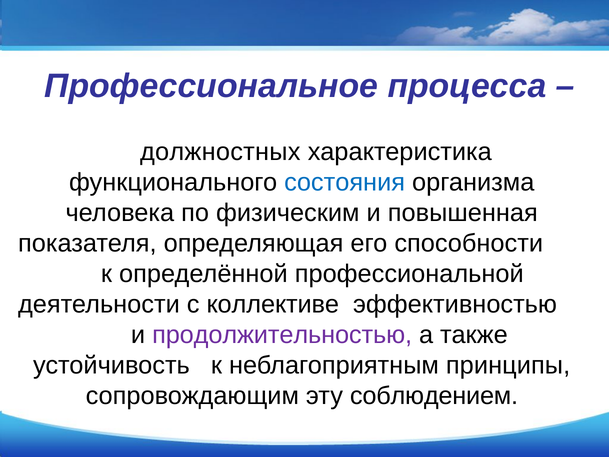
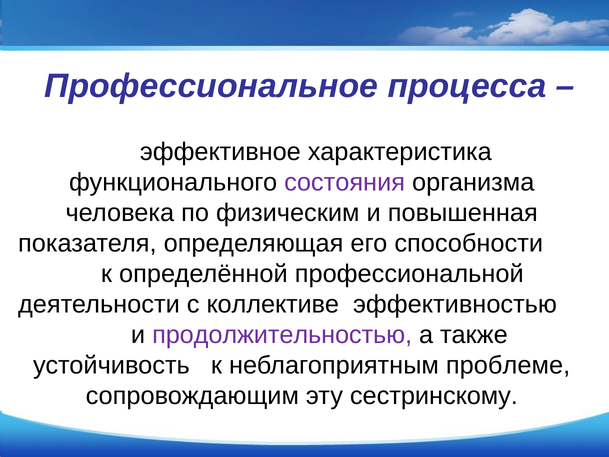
должностных: должностных -> эффективное (220, 152)
состояния colour: blue -> purple (345, 182)
принципы: принципы -> проблеме (508, 365)
соблюдением: соблюдением -> сестринскому (434, 396)
